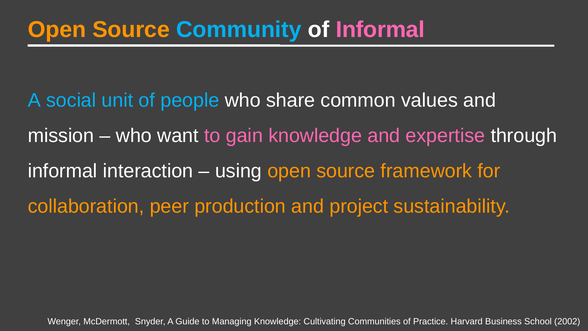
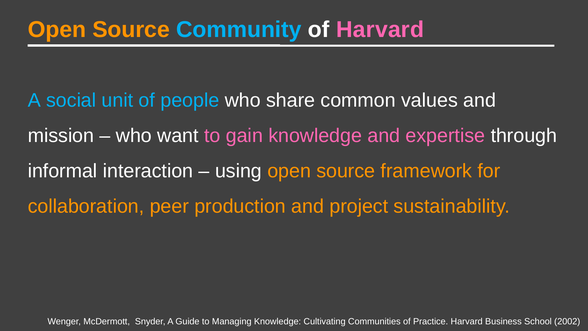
of Informal: Informal -> Harvard (380, 30)
